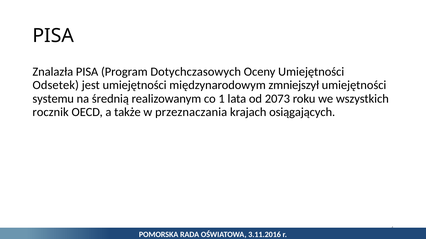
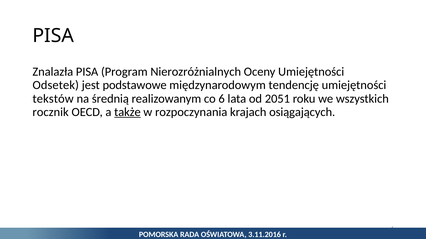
Dotychczasowych: Dotychczasowych -> Nierozróżnialnych (196, 72)
jest umiejętności: umiejętności -> podstawowe (135, 85)
zmniejszył: zmniejszył -> tendencję (294, 85)
systemu: systemu -> tekstów (53, 99)
1: 1 -> 6 (222, 99)
2073: 2073 -> 2051 (277, 99)
także underline: none -> present (127, 112)
przeznaczania: przeznaczania -> rozpoczynania (191, 112)
